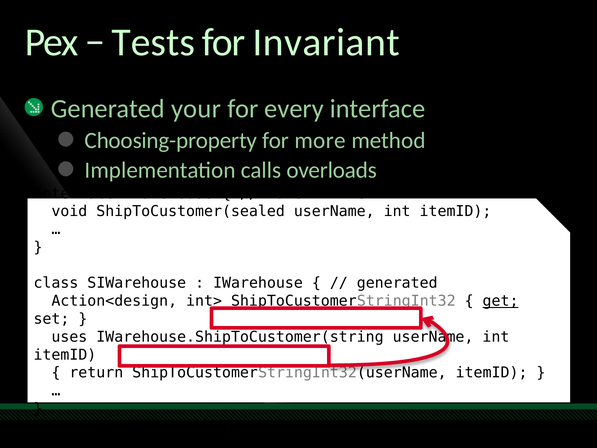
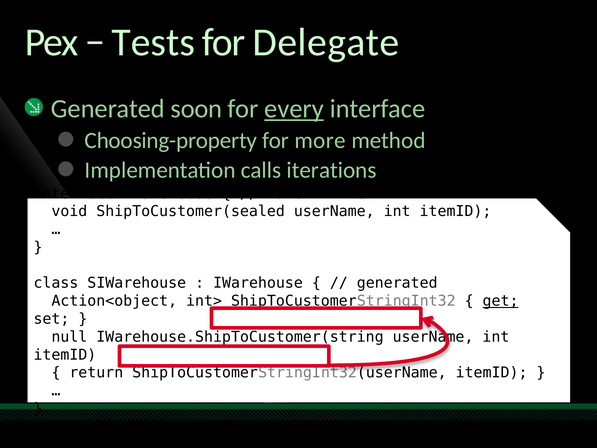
Invariant: Invariant -> Delegate (326, 42)
your: your -> soon (196, 109)
every underline: none -> present (294, 109)
overloads: overloads -> iterations (332, 170)
Action<design: Action<design -> Action<object (114, 301)
uses: uses -> null (69, 337)
